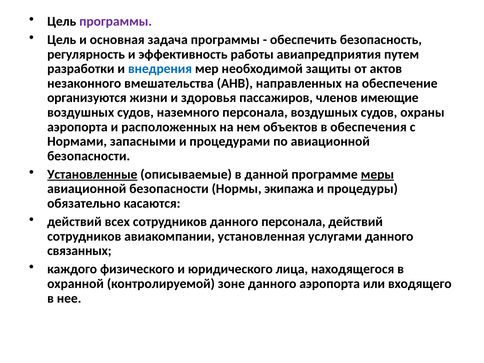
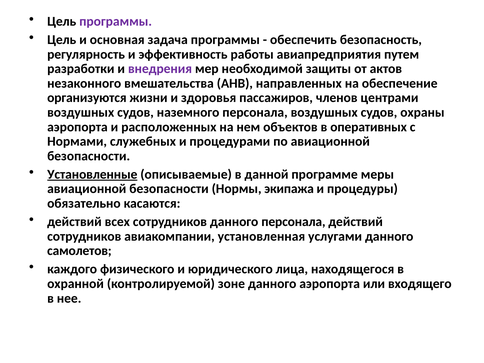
внедрения colour: blue -> purple (160, 69)
имеющие: имеющие -> центрами (390, 98)
обеспечения: обеспечения -> оперативных (369, 127)
запасными: запасными -> служебных (143, 141)
меры underline: present -> none (377, 174)
связанных: связанных -> самолетов (79, 251)
